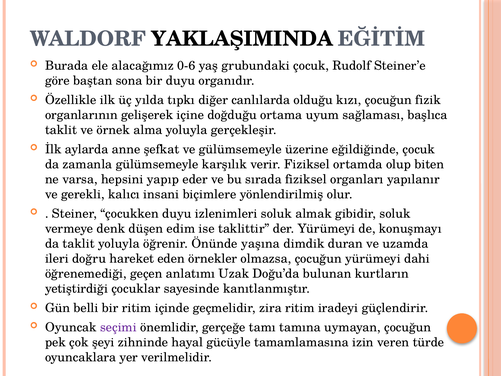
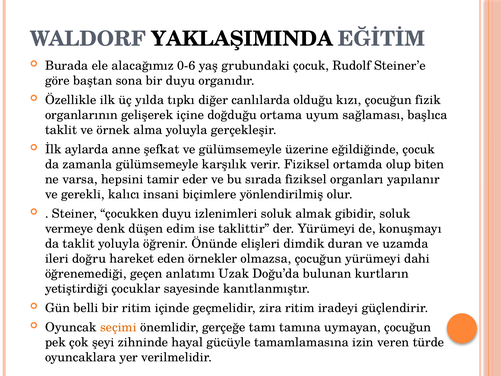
yapıp: yapıp -> tamir (163, 179)
yaşına: yaşına -> elişleri (261, 244)
seçimi colour: purple -> orange (118, 327)
